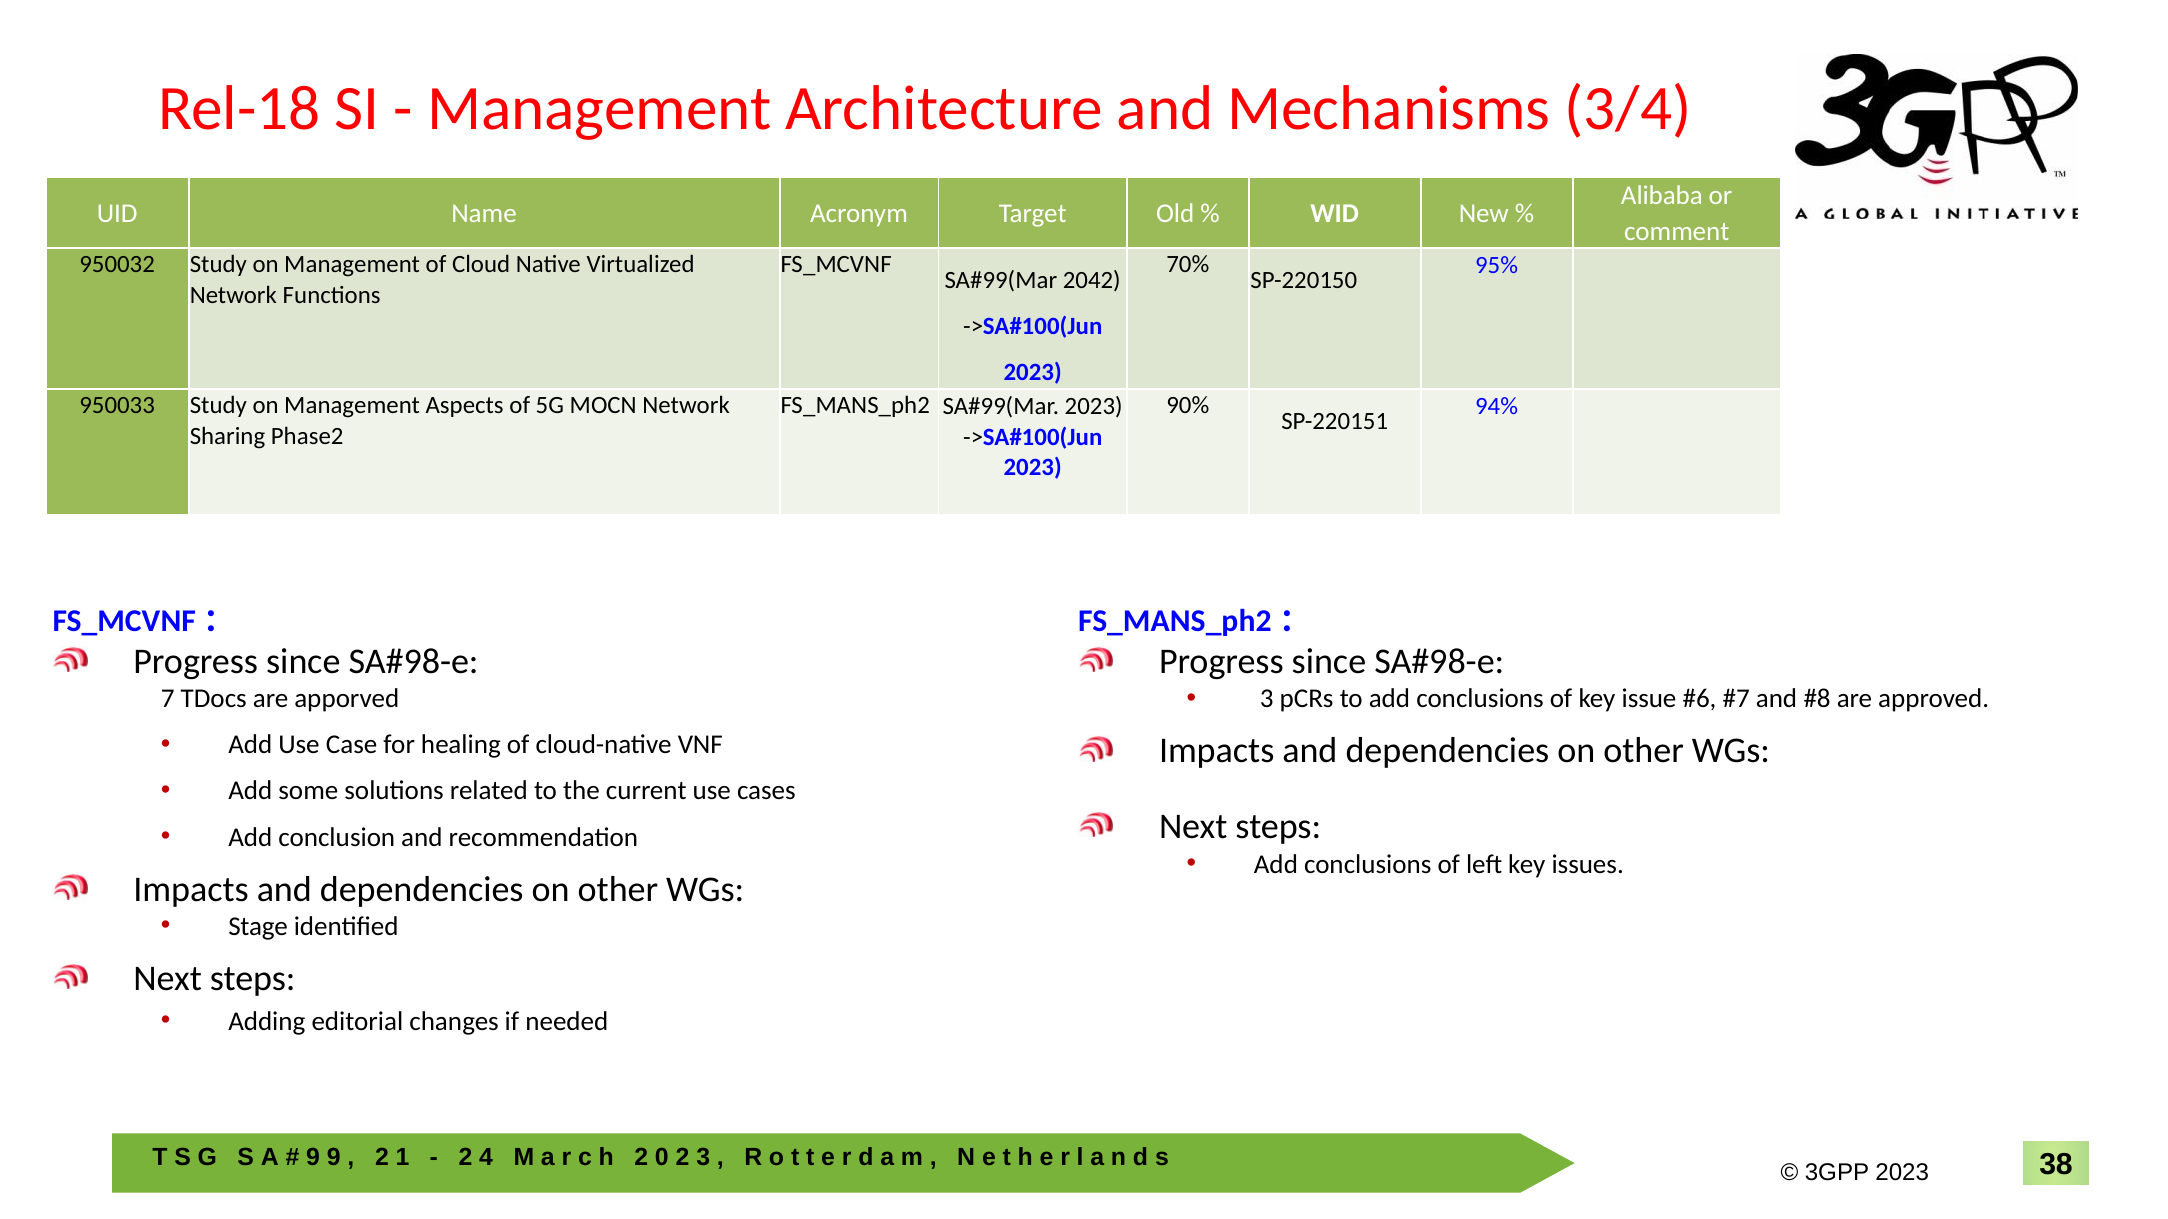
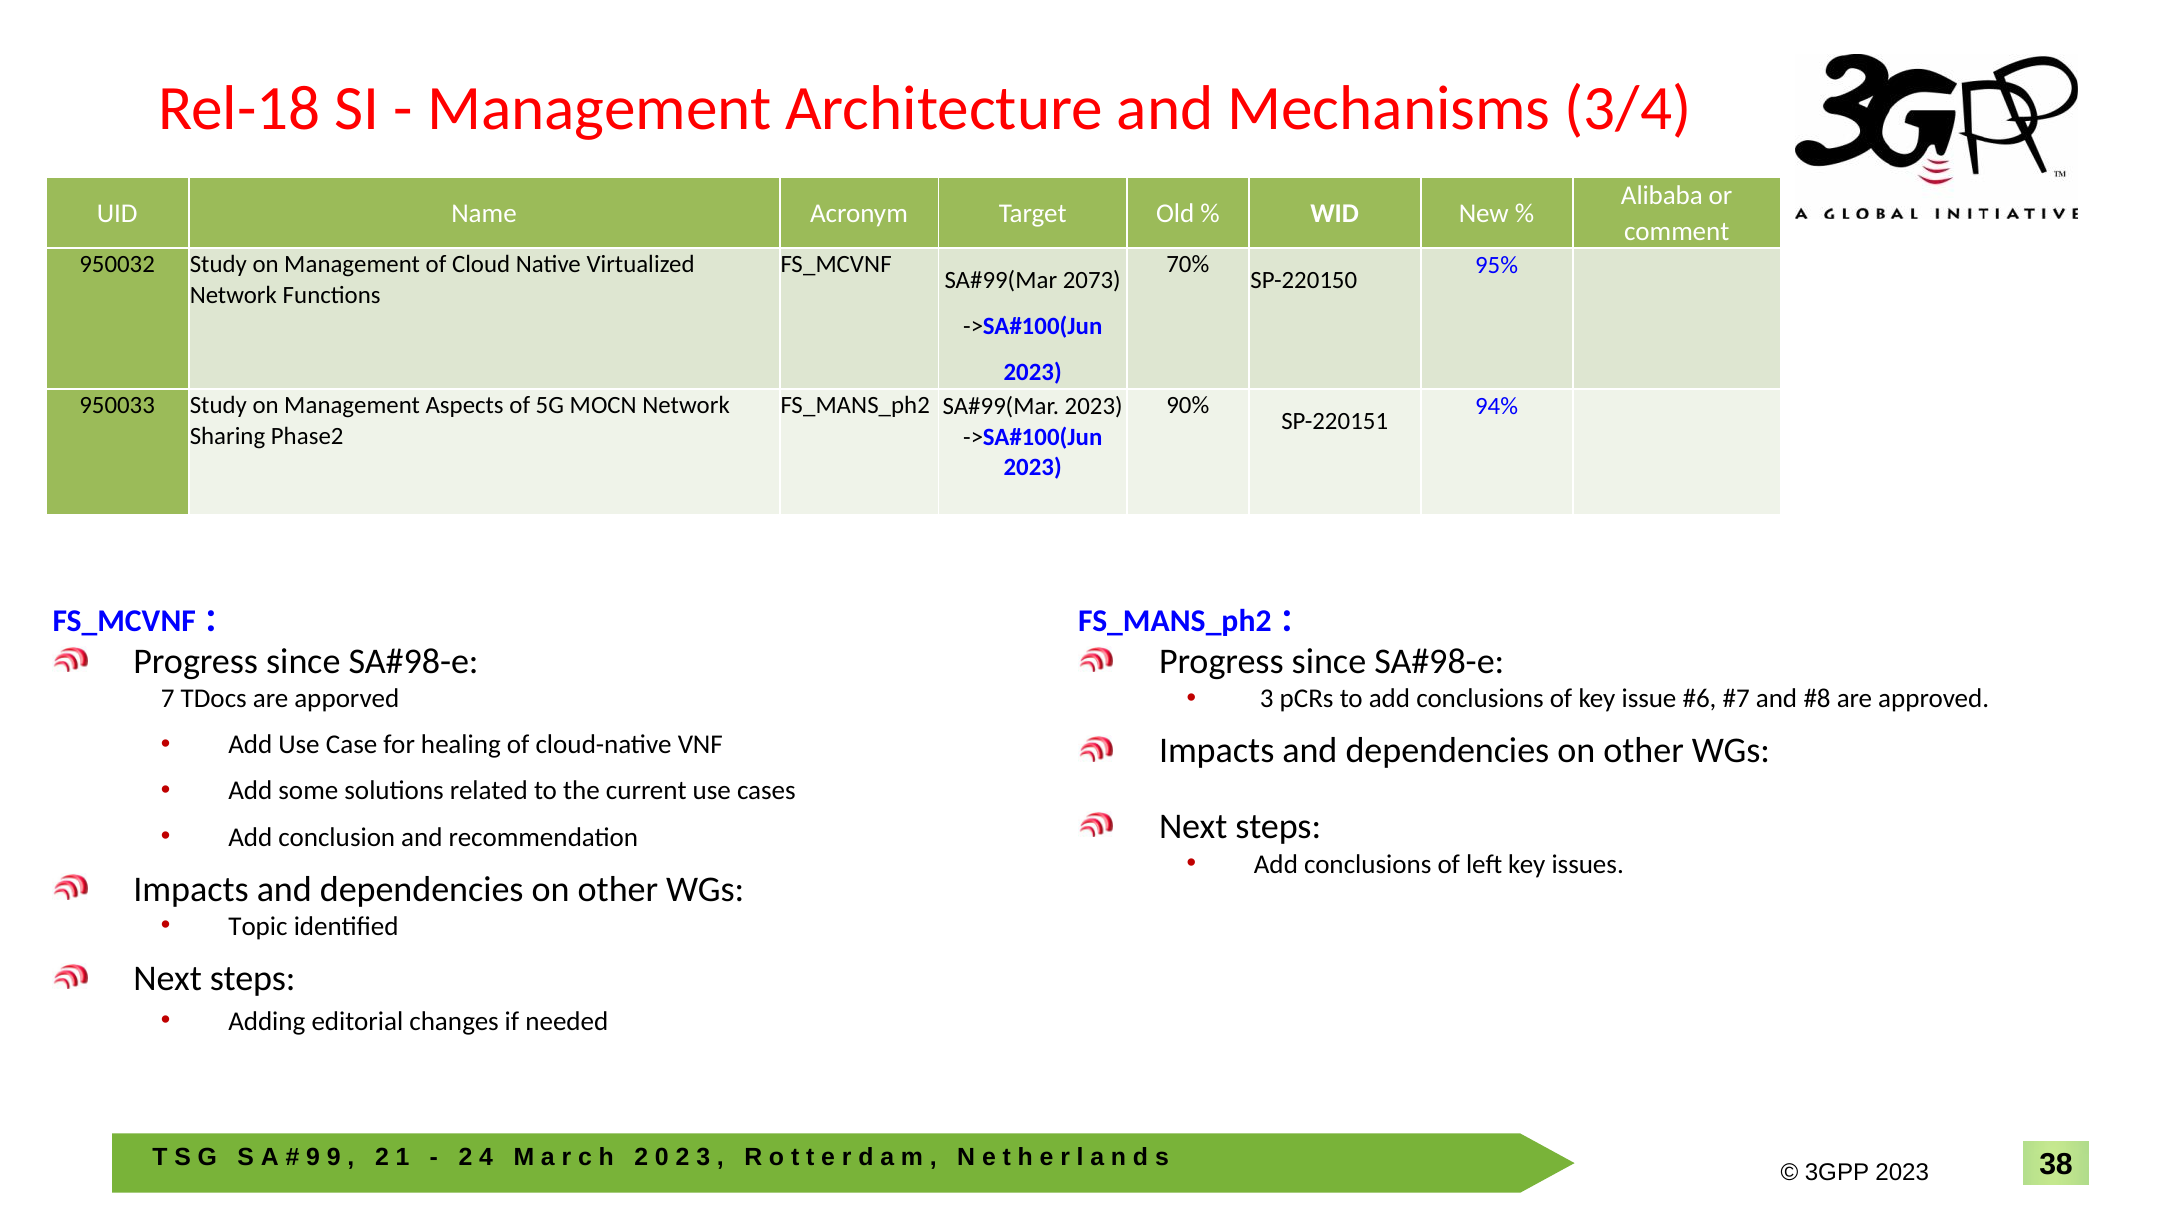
2042: 2042 -> 2073 (1092, 280)
Stage: Stage -> Topic (258, 927)
